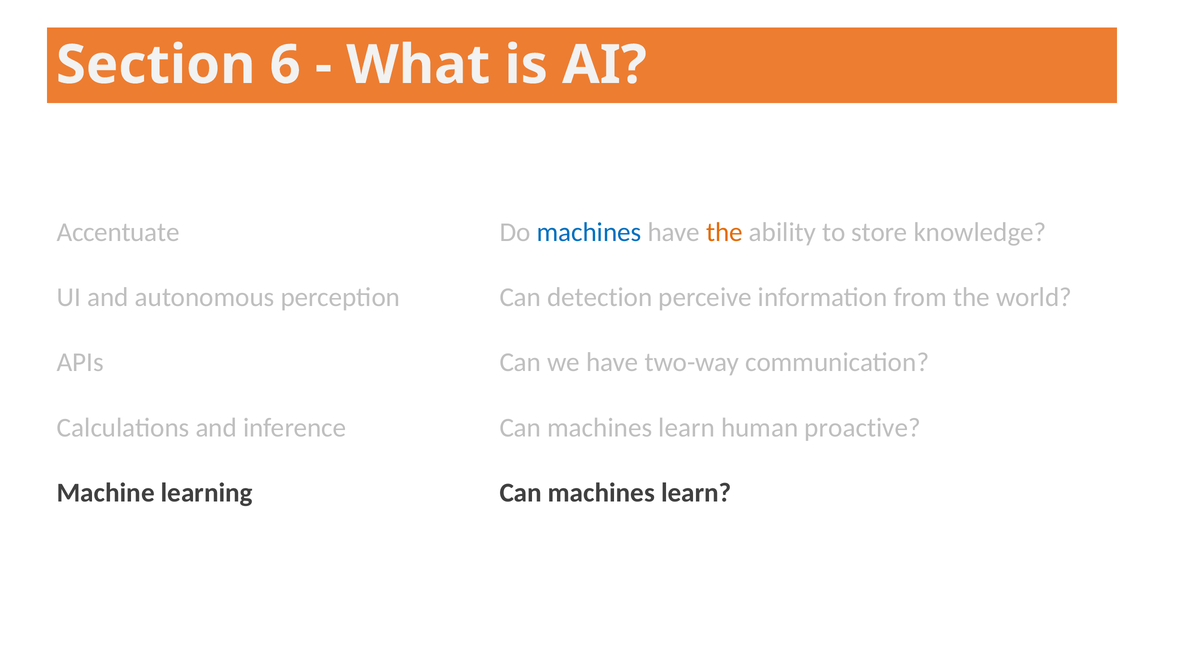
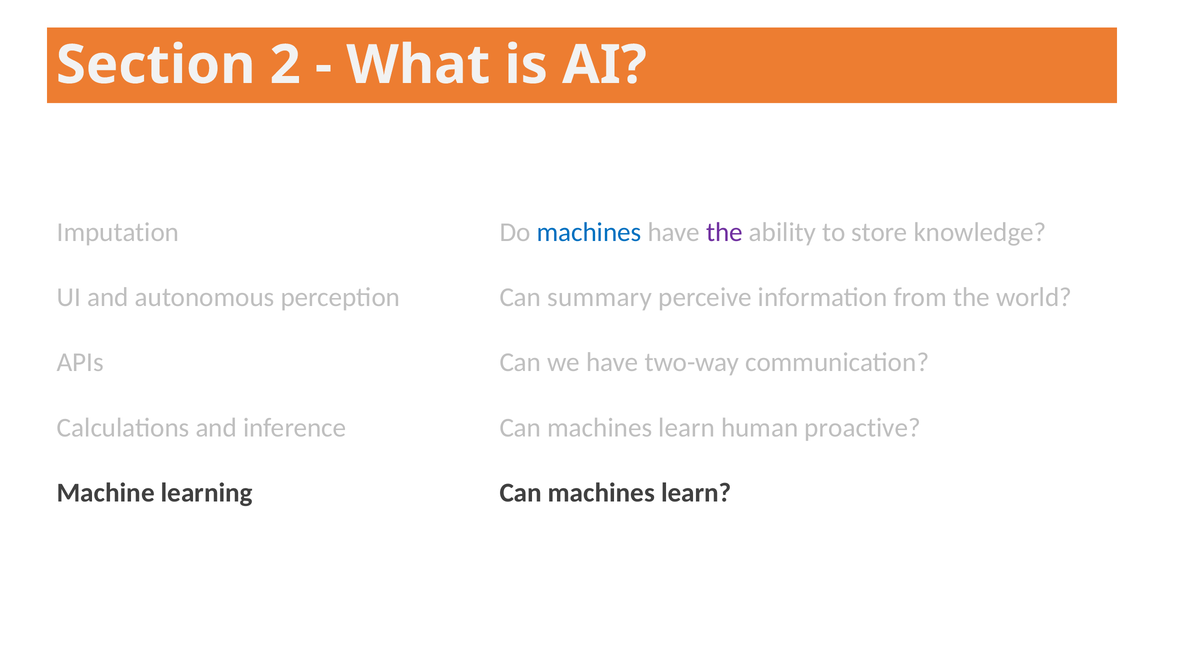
6: 6 -> 2 (285, 65)
Accentuate: Accentuate -> Imputation (118, 232)
the colour: orange -> purple (724, 232)
detection: detection -> summary (600, 297)
